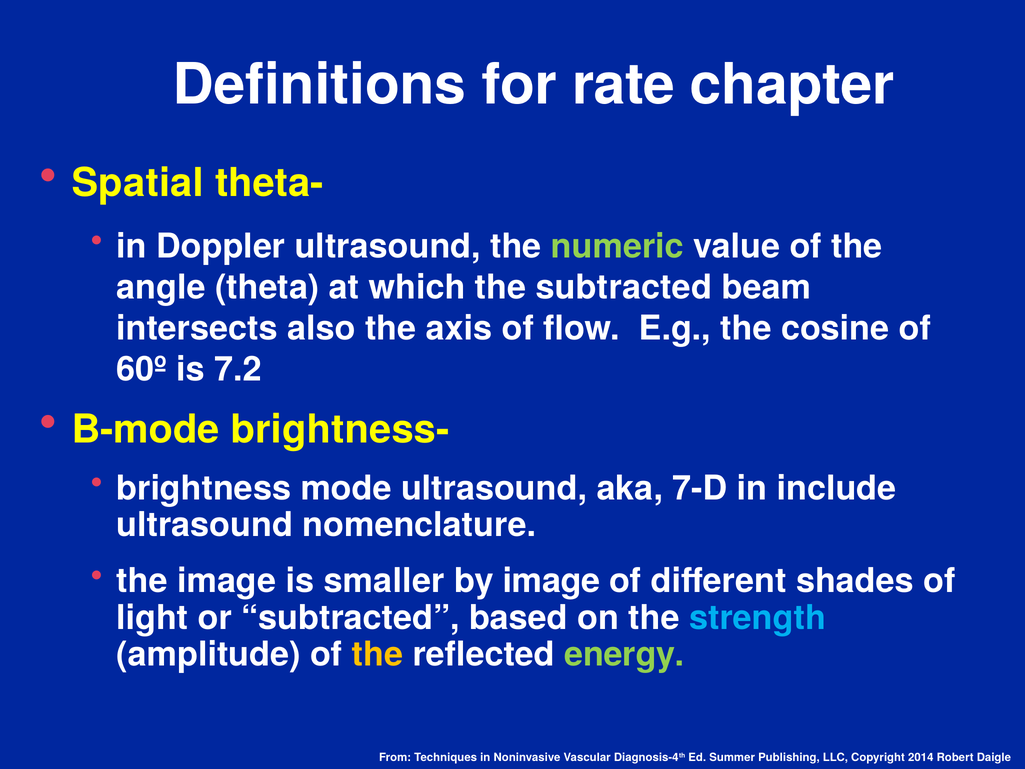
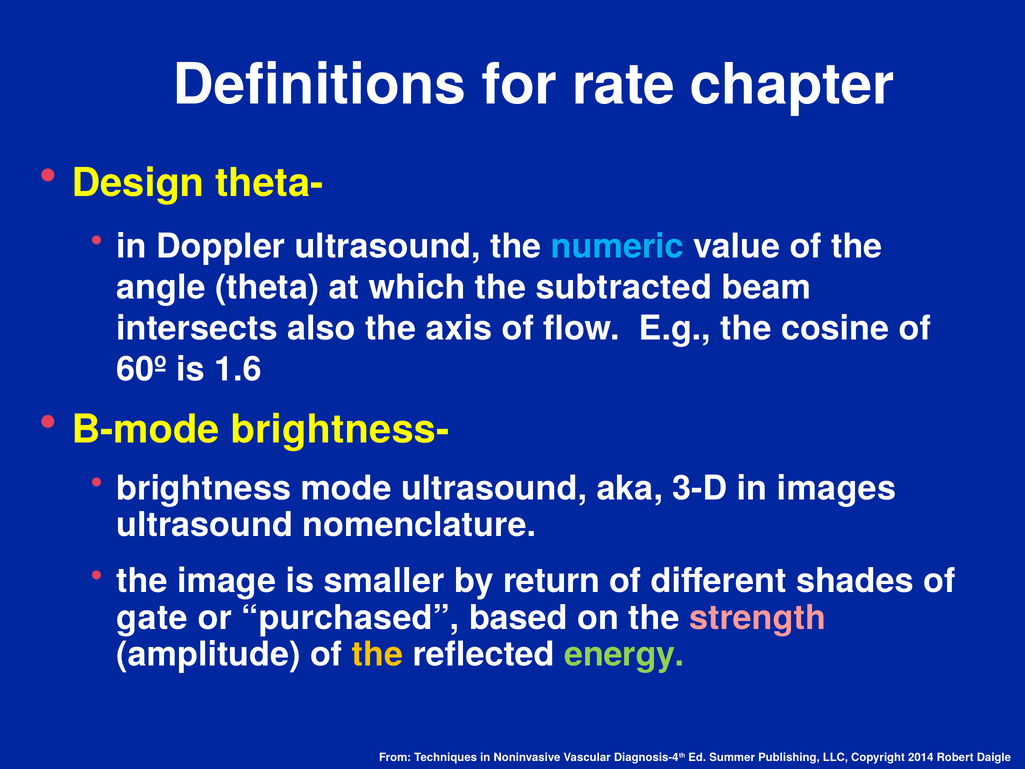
Spatial: Spatial -> Design (138, 183)
numeric colour: light green -> light blue (617, 246)
7.2: 7.2 -> 1.6 (238, 369)
7-D: 7-D -> 3-D (700, 488)
include: include -> images (836, 488)
by image: image -> return (552, 581)
light: light -> gate (152, 618)
or subtracted: subtracted -> purchased (350, 618)
strength colour: light blue -> pink (758, 618)
